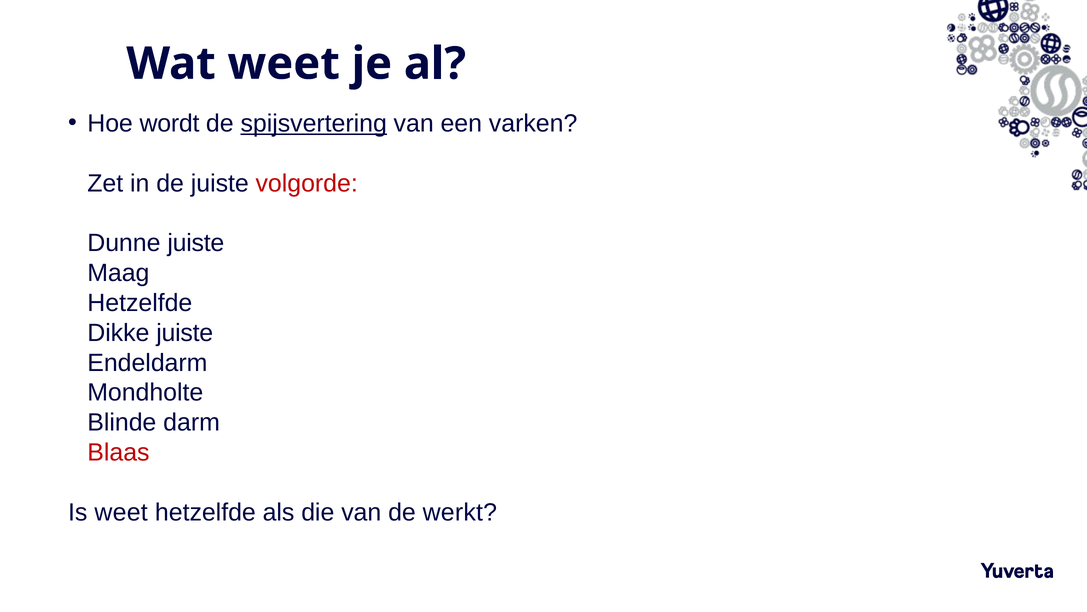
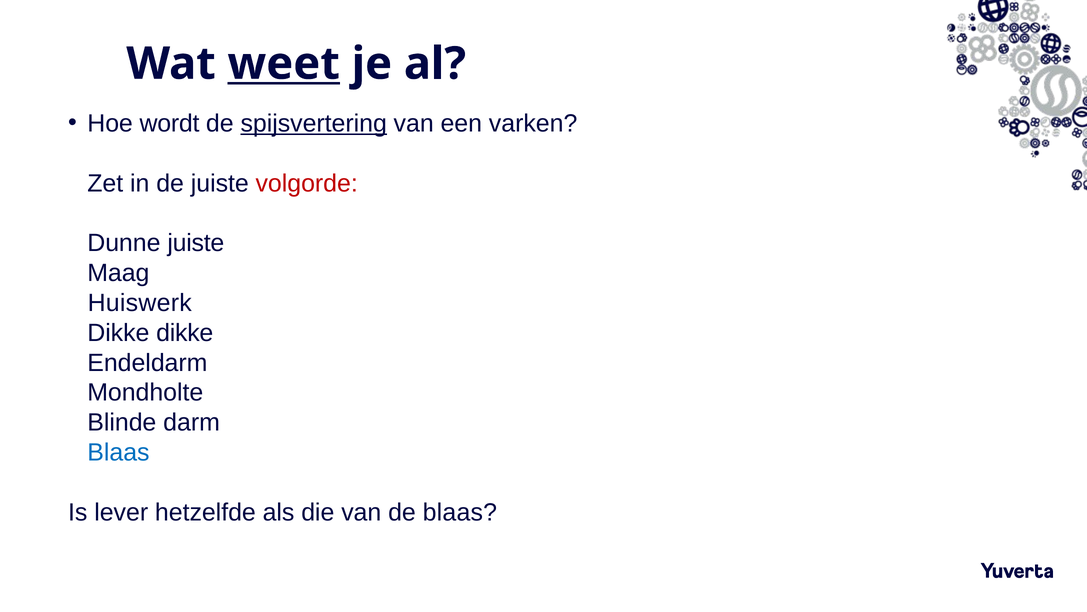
weet underline: none -> present (284, 64)
Hetzelfde: Hetzelfde -> Huiswerk (140, 303)
Dikke juiste: juiste -> dikke (185, 333)
Blaas colour: red -> blue (118, 452)
Is weet: weet -> lever (121, 512)
de werkt: werkt -> blaas (460, 512)
